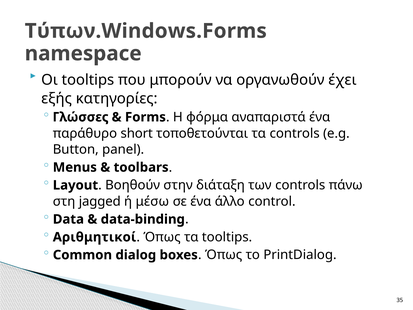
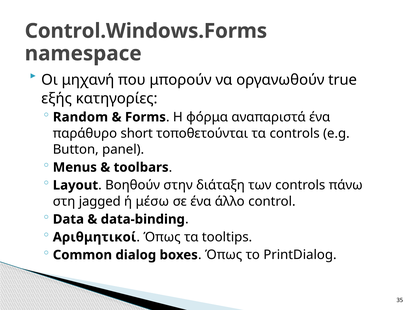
Τύπων.Windows.Forms: Τύπων.Windows.Forms -> Control.Windows.Forms (146, 31)
Οι tooltips: tooltips -> μηχανή (88, 80)
έχει: έχει -> true (343, 80)
Γλώσσες: Γλώσσες -> Random (80, 117)
